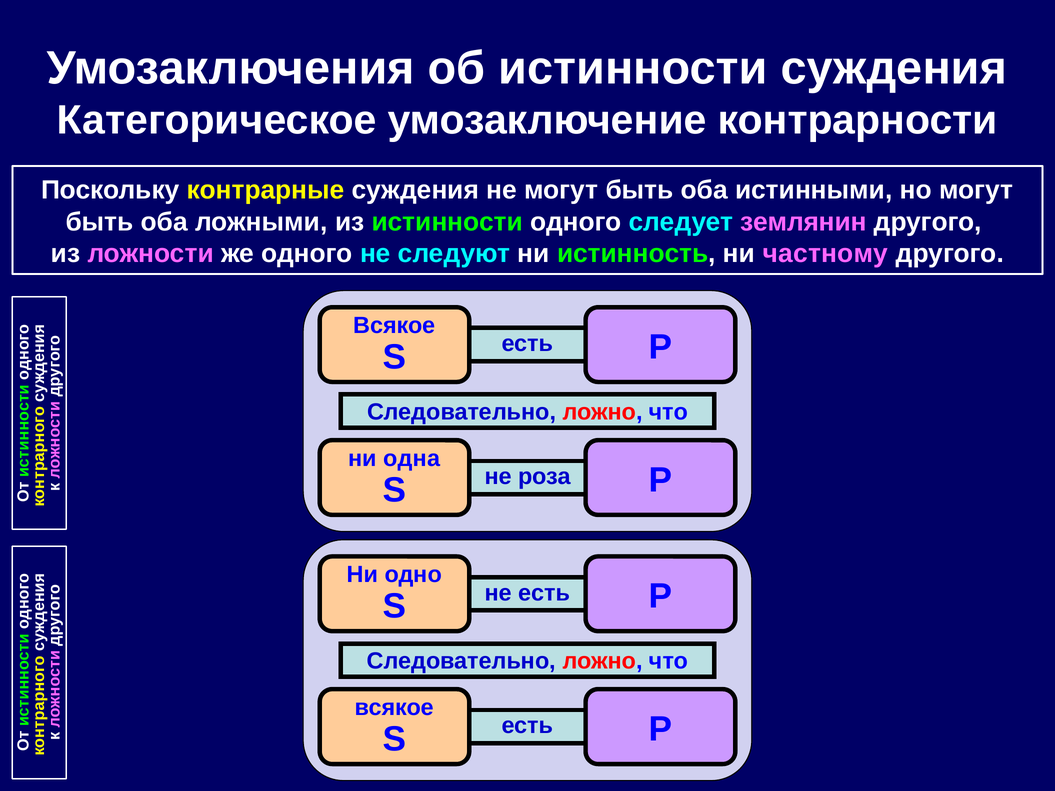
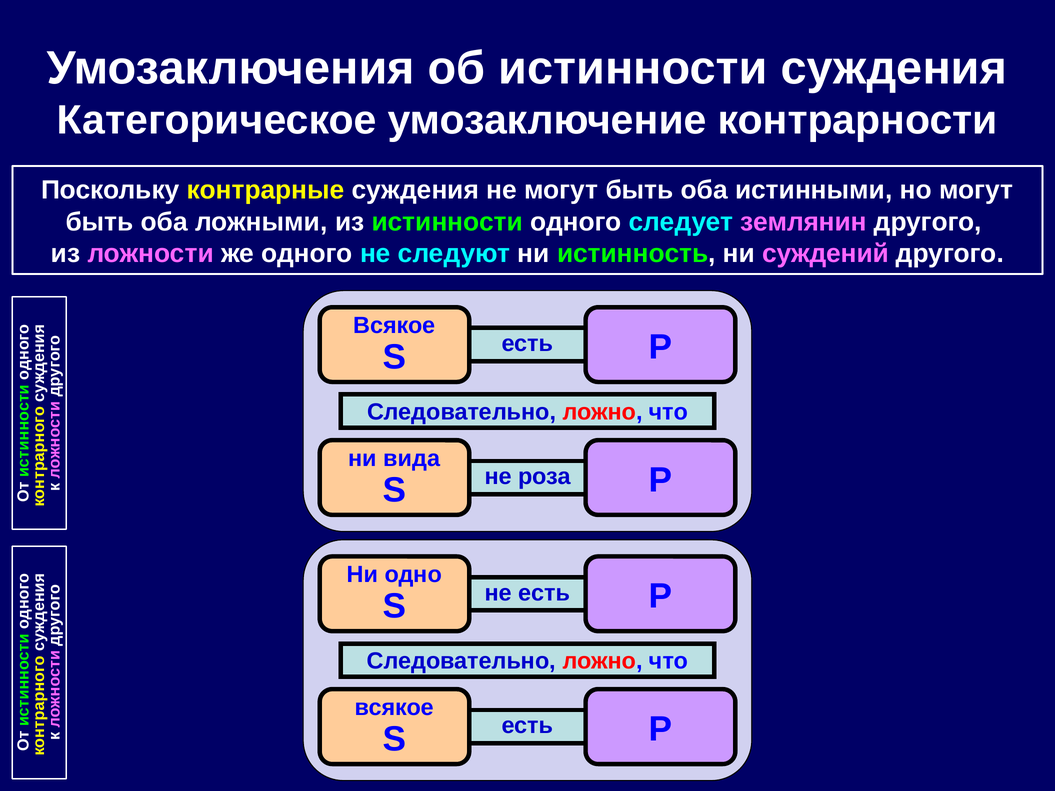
частному: частному -> суждений (826, 254)
одна: одна -> вида (412, 459)
